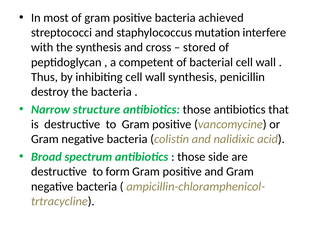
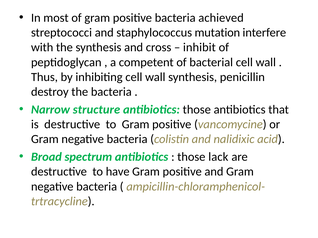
stored: stored -> inhibit (199, 48)
side: side -> lack (218, 157)
form: form -> have (118, 172)
